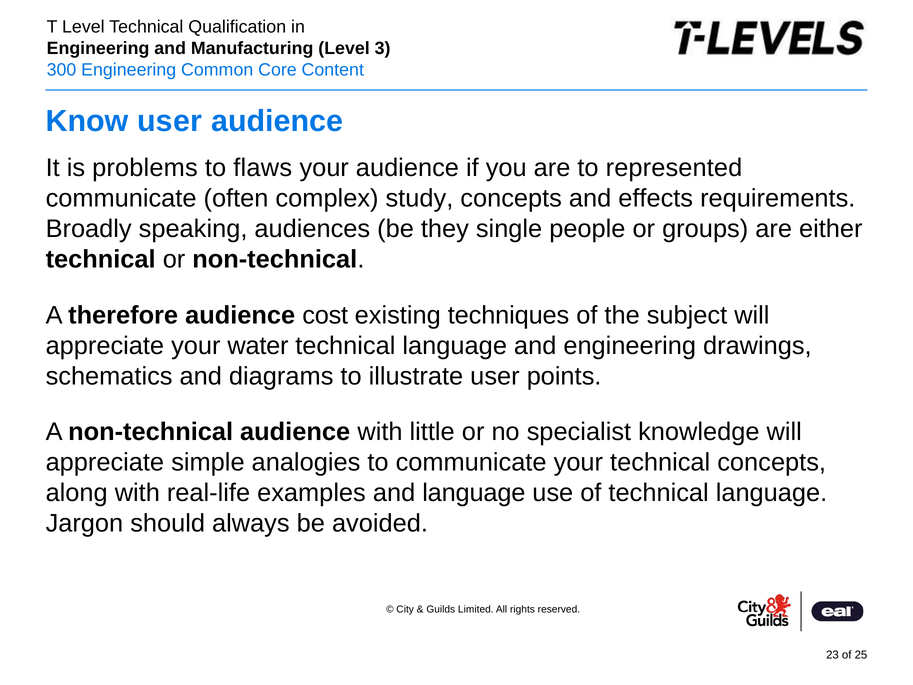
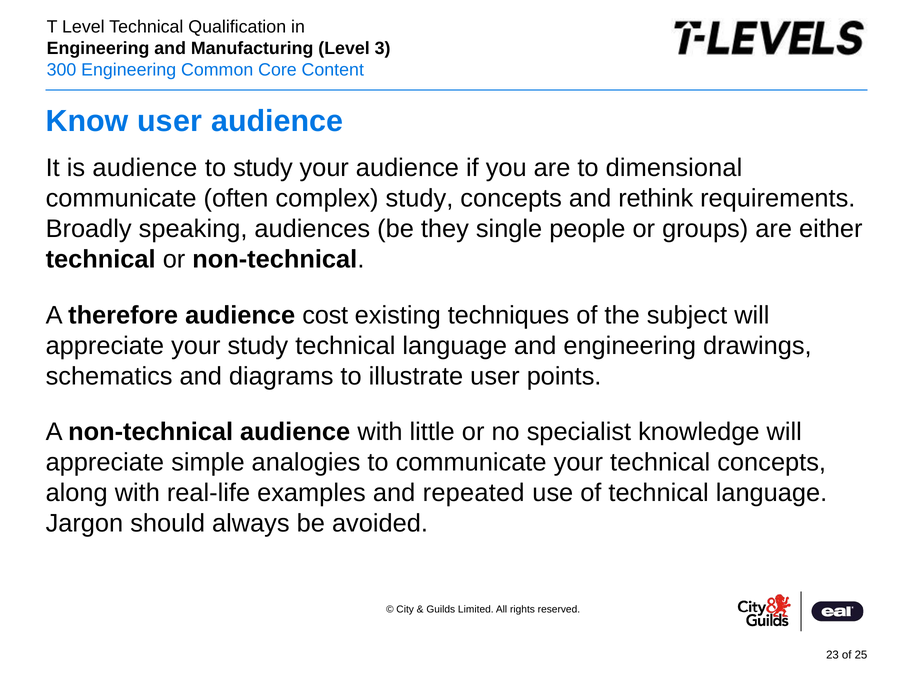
is problems: problems -> audience (145, 168)
to flaws: flaws -> study (263, 168)
represented: represented -> dimensional (674, 168)
effects: effects -> rethink (656, 198)
your water: water -> study (258, 346)
and language: language -> repeated (474, 493)
